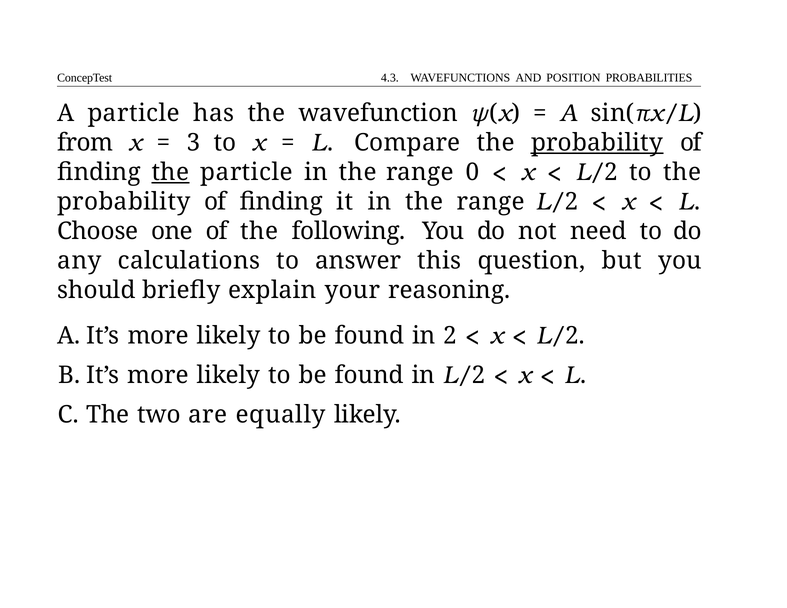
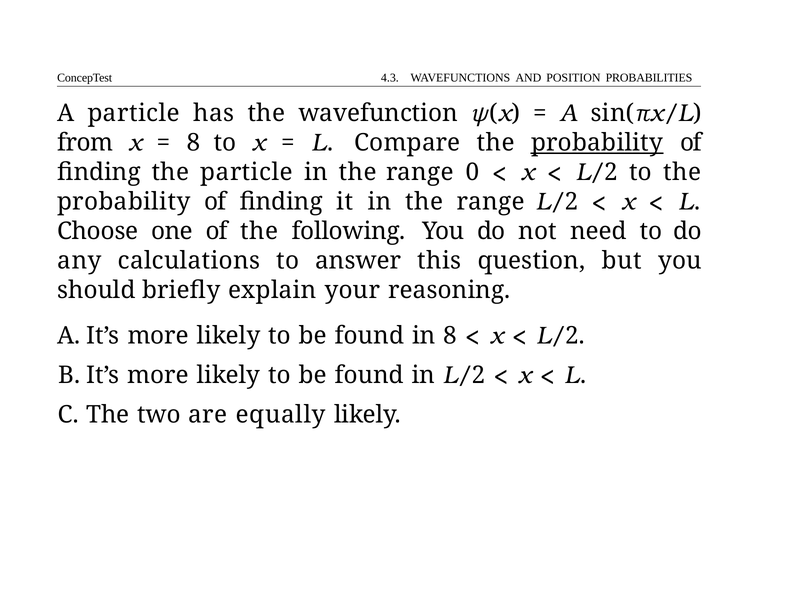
3: 3 -> 8 (193, 143)
the underline: present -> none (170, 172)
in 2: 2 -> 8 (450, 336)
